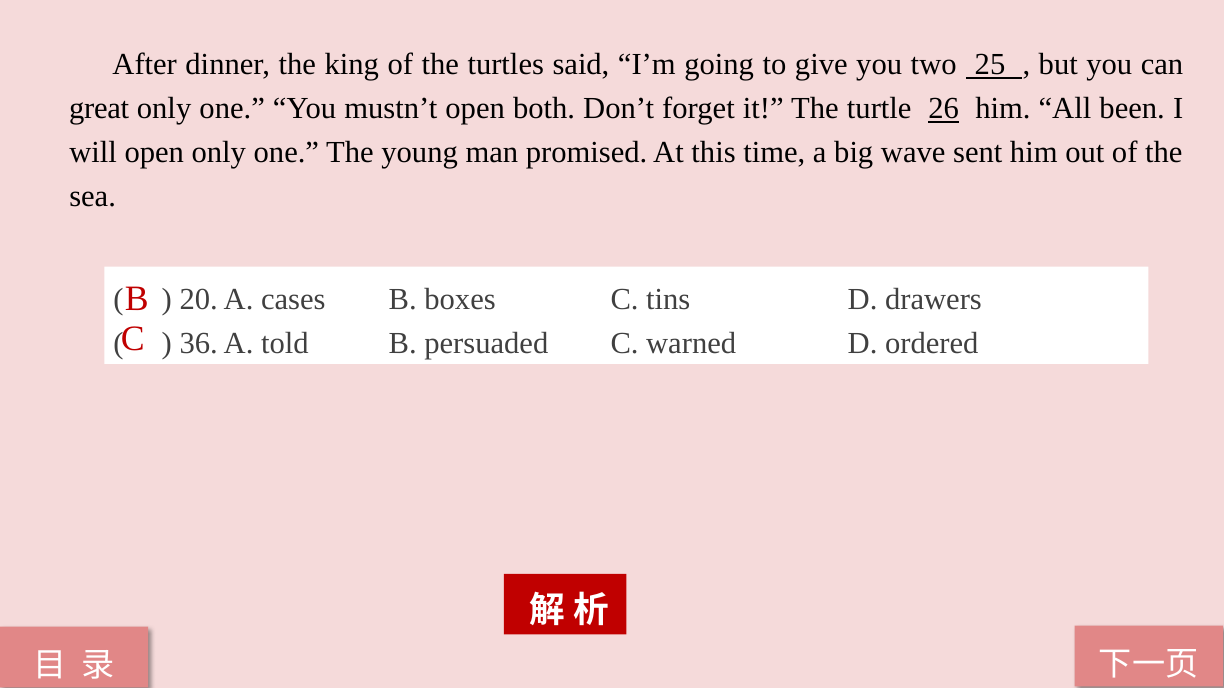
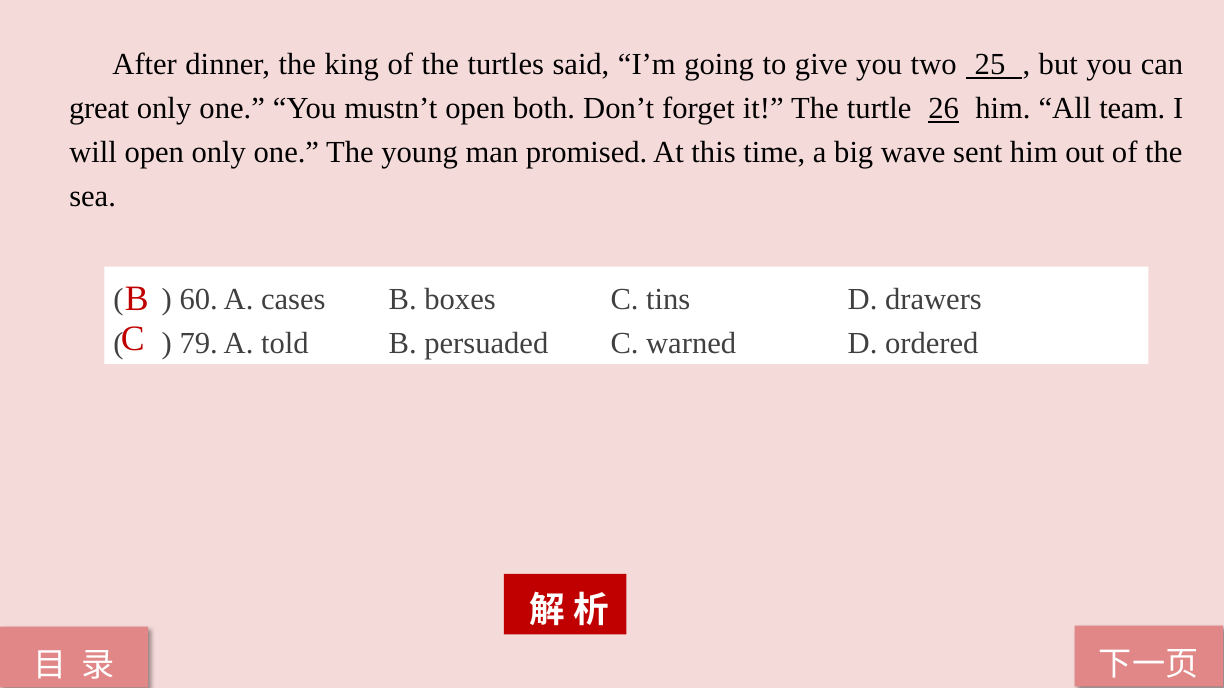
been: been -> team (1132, 108)
20: 20 -> 60 (199, 299)
36: 36 -> 79 (199, 343)
